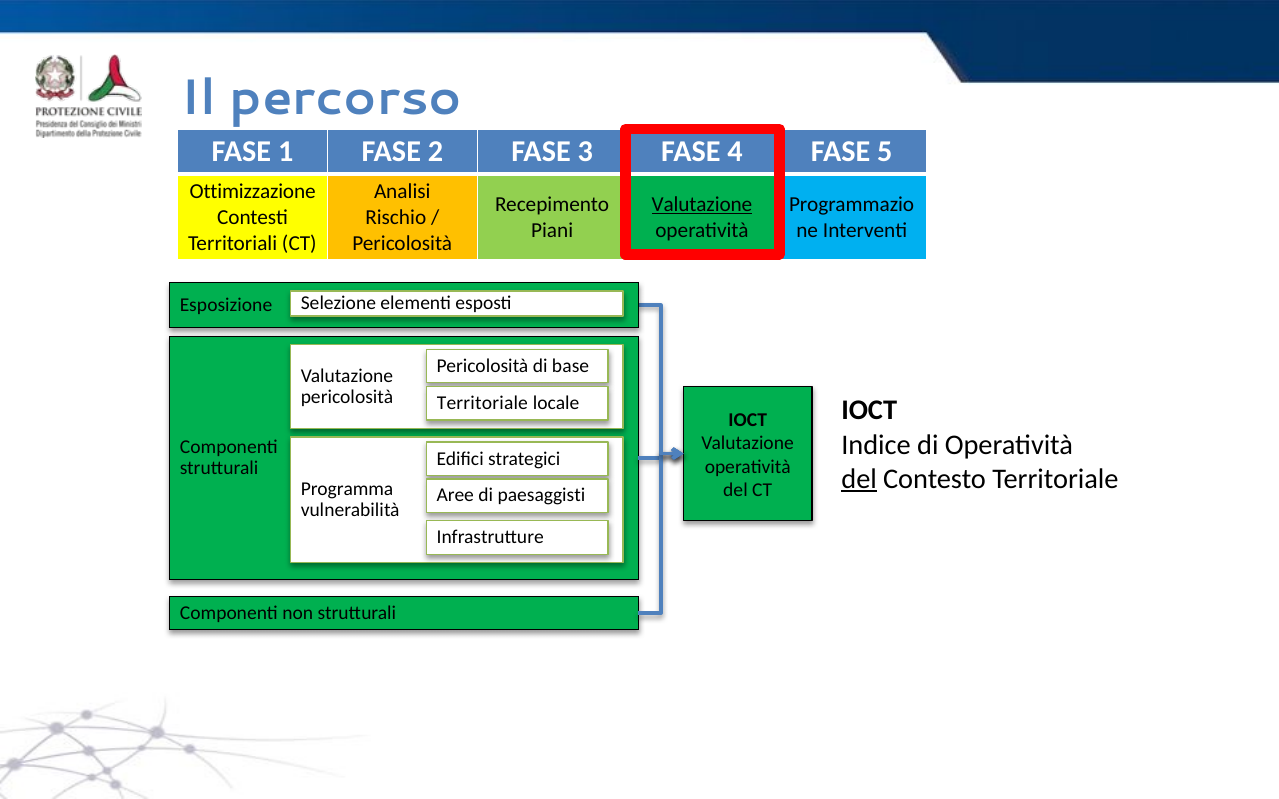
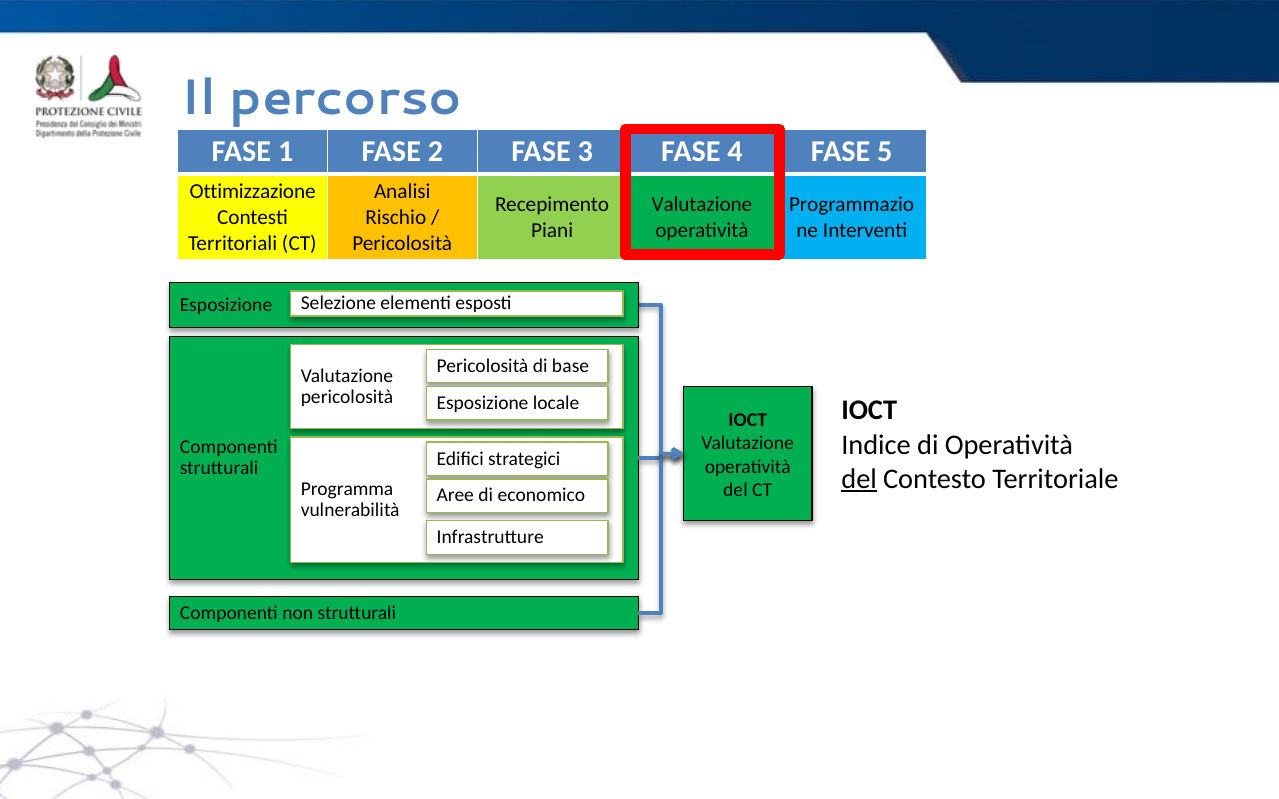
Valutazione underline: present -> none (702, 204)
Territoriale: Territoriale -> Esposizione (483, 403)
paesaggisti: paesaggisti -> economico (541, 496)
